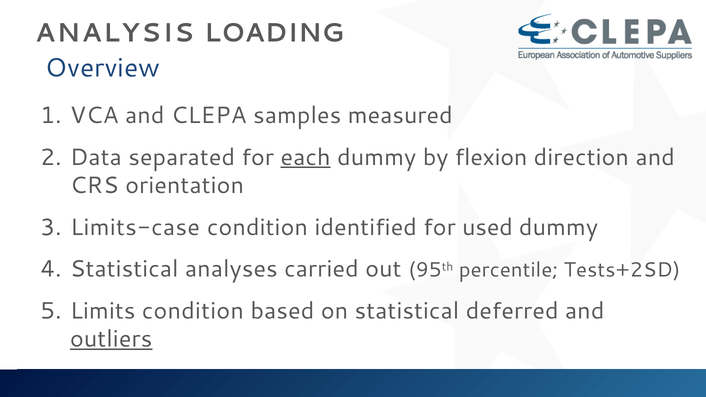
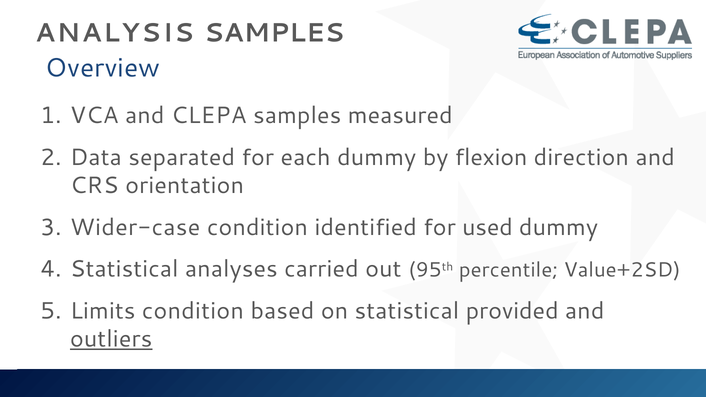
ANALYSIS LOADING: LOADING -> SAMPLES (274, 33)
each underline: present -> none (306, 157)
Limits-case: Limits-case -> Wider-case (135, 227)
Tests+2SD: Tests+2SD -> Value+2SD (622, 270)
deferred: deferred -> provided (512, 311)
